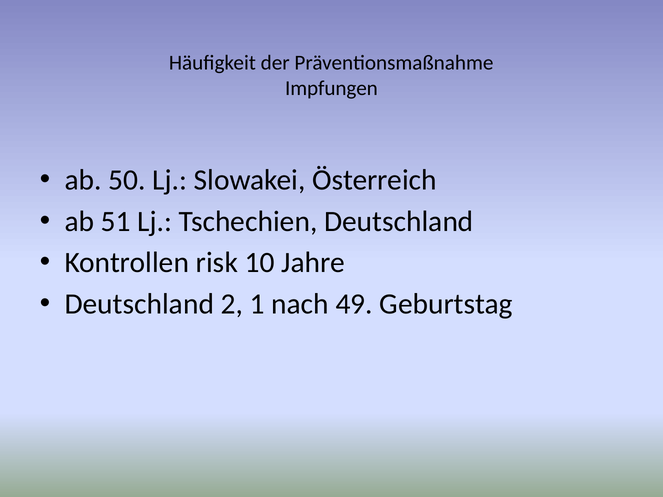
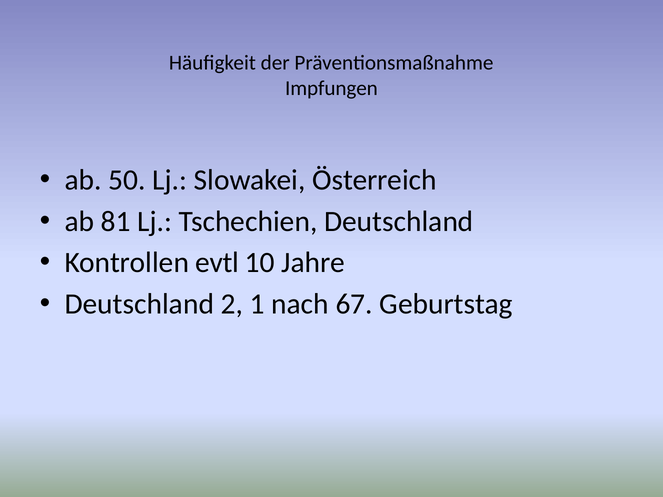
51: 51 -> 81 (116, 222)
risk: risk -> evtl (217, 263)
49: 49 -> 67 (354, 304)
